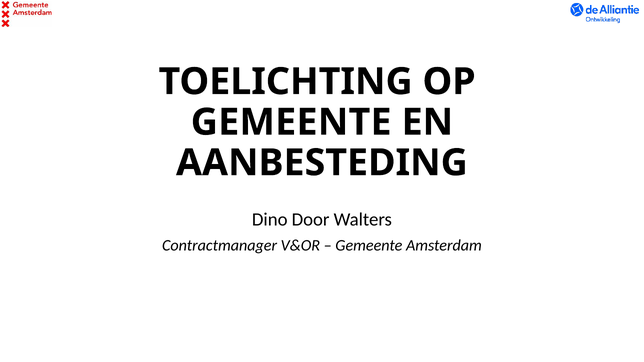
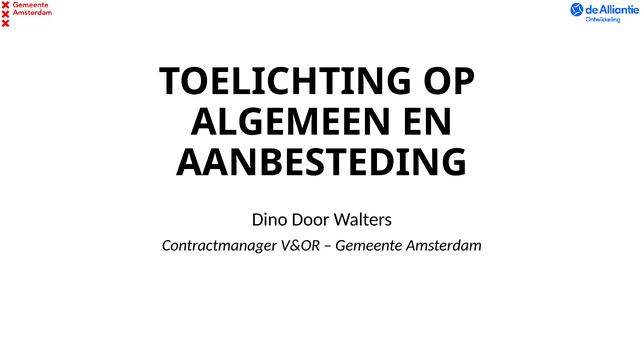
GEMEENTE: GEMEENTE -> ALGEMEEN (291, 122)
